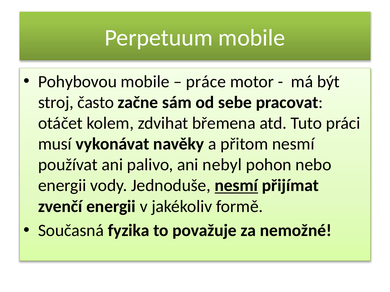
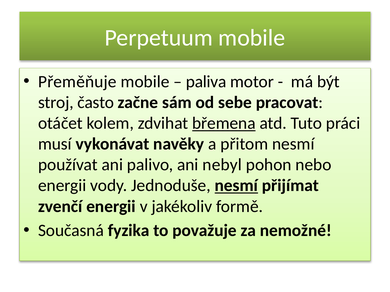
Pohybovou: Pohybovou -> Přeměňuje (77, 82)
práce: práce -> paliva (206, 82)
břemena underline: none -> present (224, 123)
